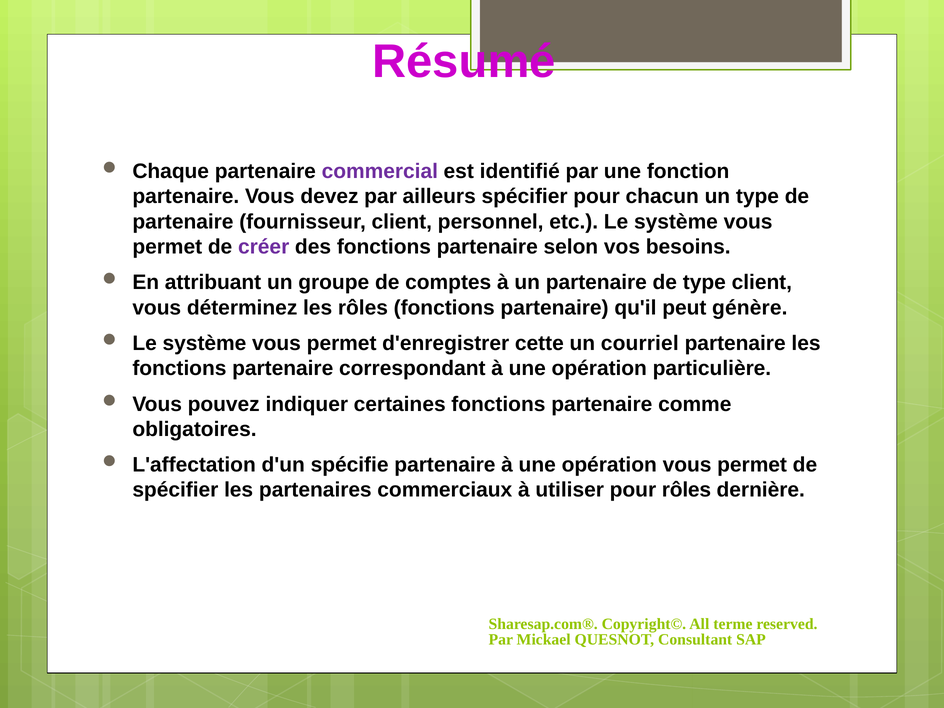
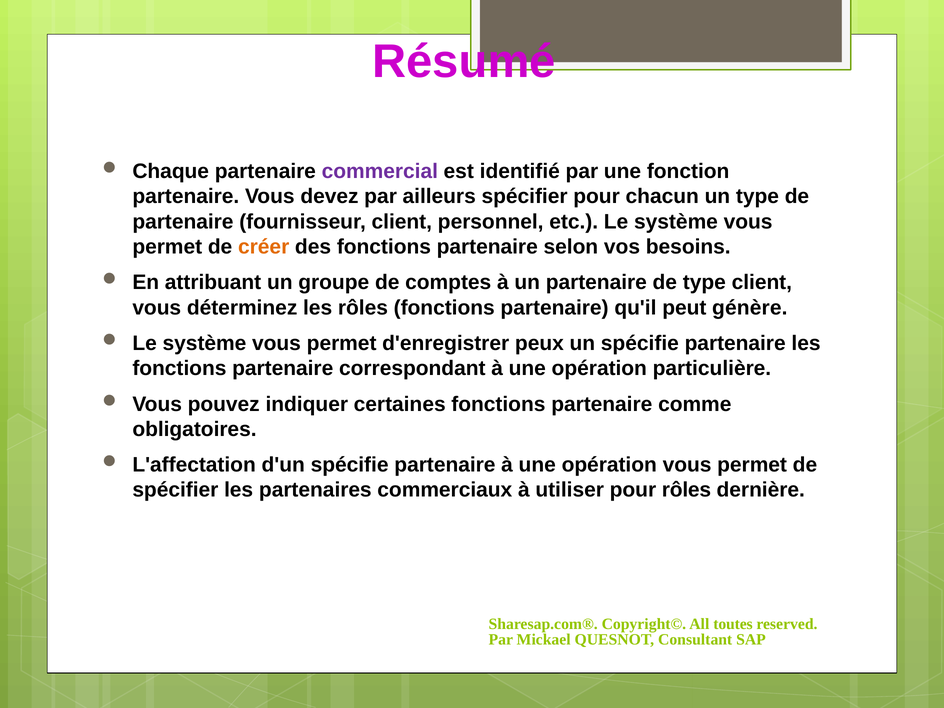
créer colour: purple -> orange (264, 247)
cette: cette -> peux (539, 343)
un courriel: courriel -> spécifie (640, 343)
terme: terme -> toutes (733, 624)
